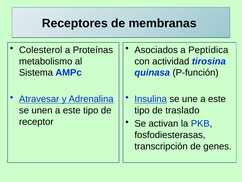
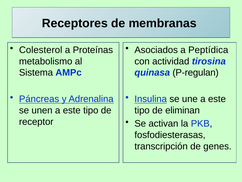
P-función: P-función -> P-regulan (196, 72)
Atravesar: Atravesar -> Páncreas (39, 99)
traslado: traslado -> eliminan (183, 110)
